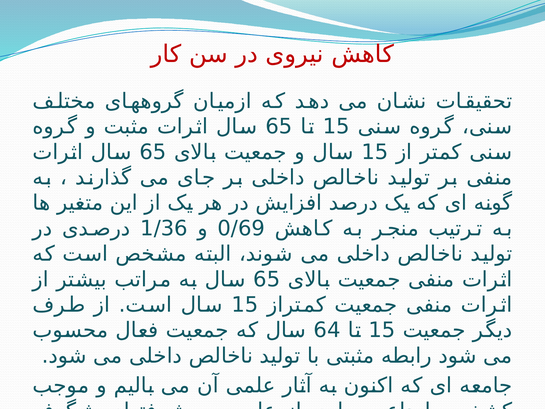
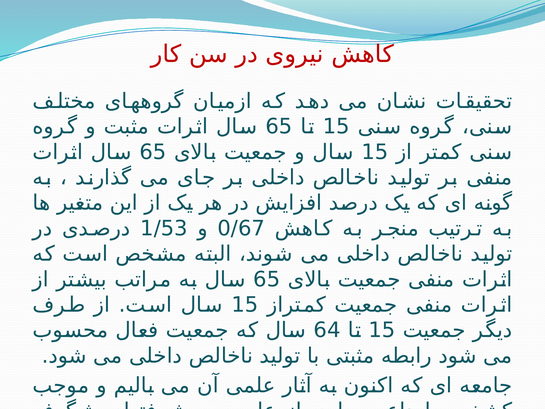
1/36: 1/36 -> 1/53 (164, 228)
0/69: 0/69 -> 0/67 (241, 228)
